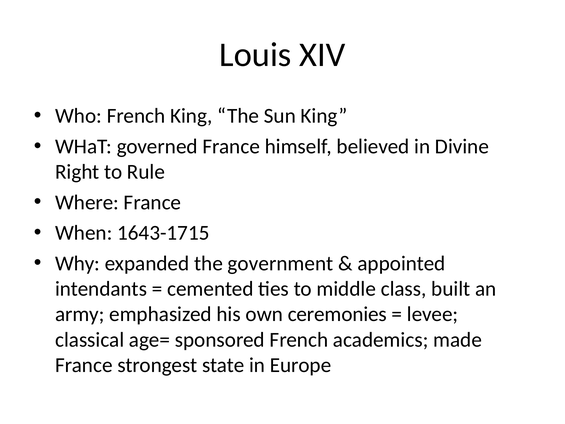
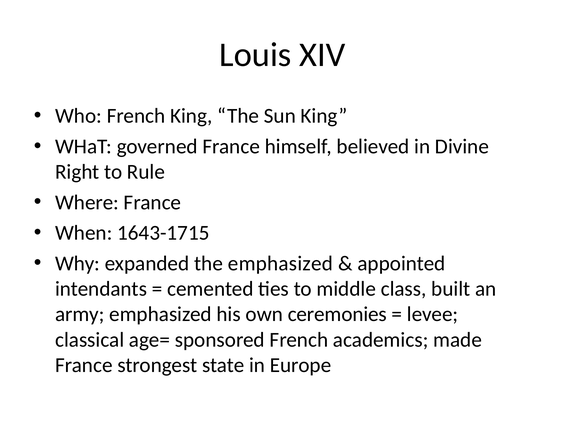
the government: government -> emphasized (280, 263)
